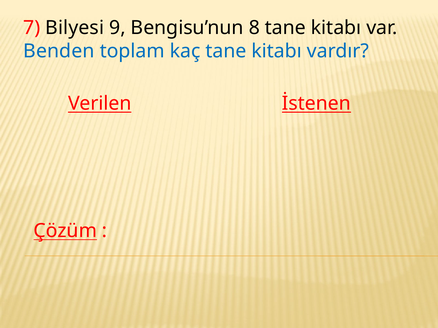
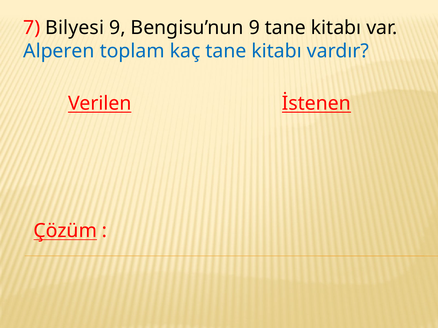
Bengisu’nun 8: 8 -> 9 (254, 28)
Benden: Benden -> Alperen (59, 51)
